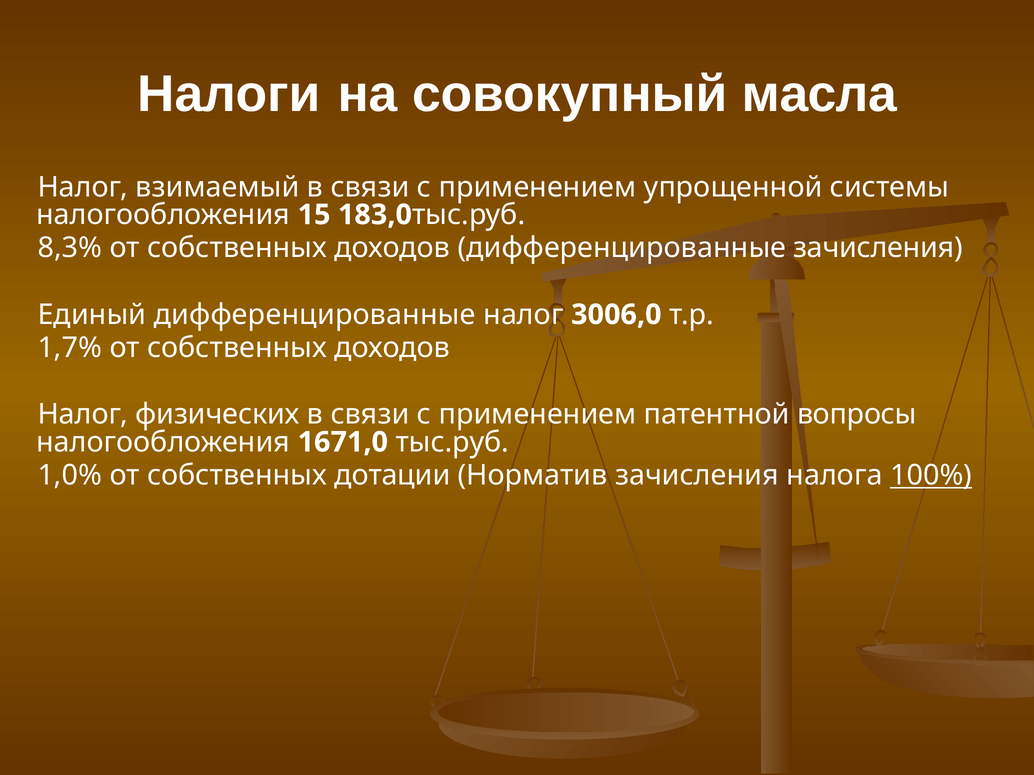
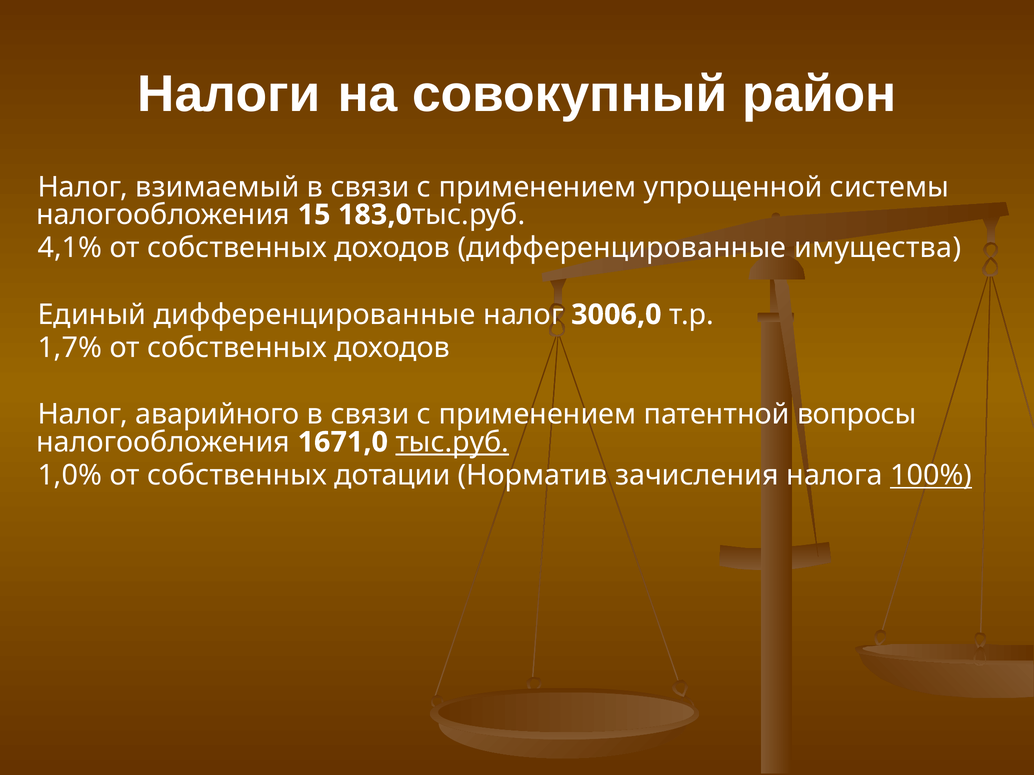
масла: масла -> район (819, 94)
8,3%: 8,3% -> 4,1% (70, 248)
дифференцированные зачисления: зачисления -> имущества (878, 248)
физических: физических -> аварийного (217, 415)
тыс.руб underline: none -> present (452, 442)
